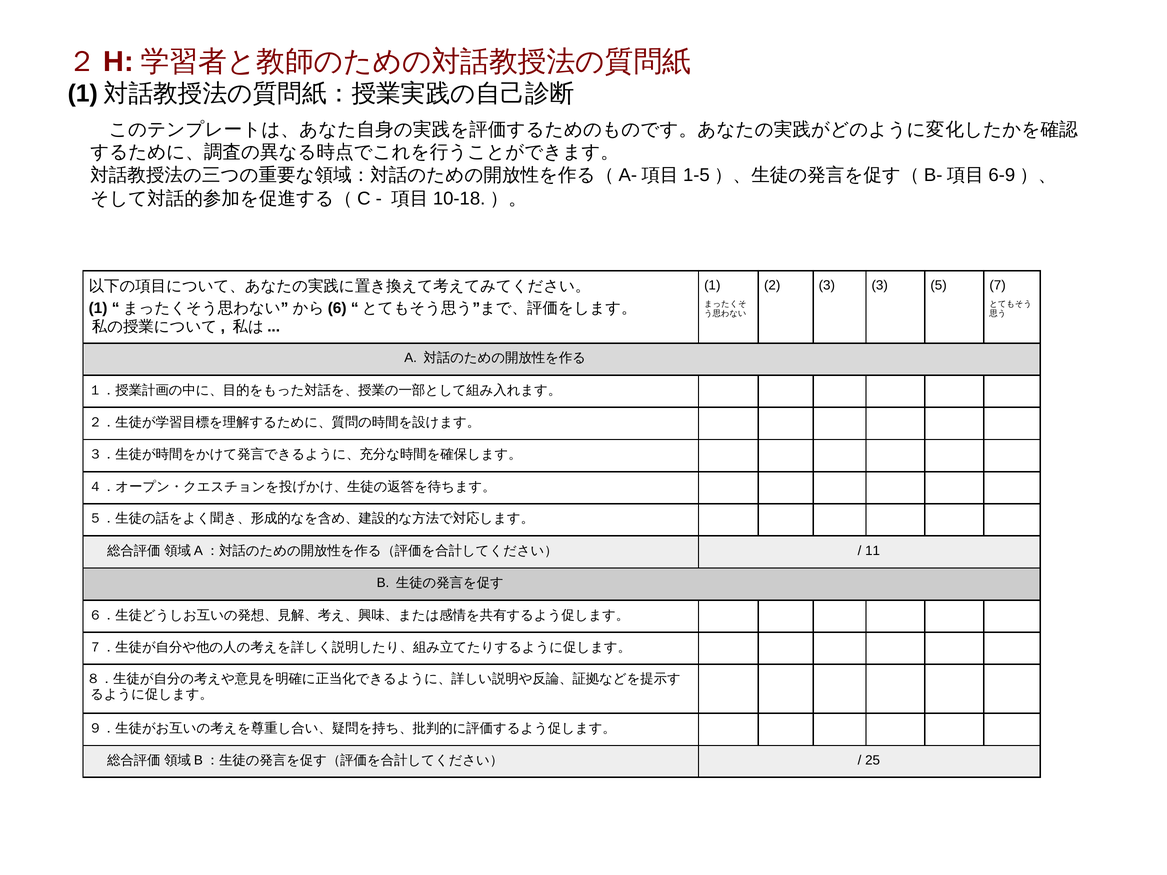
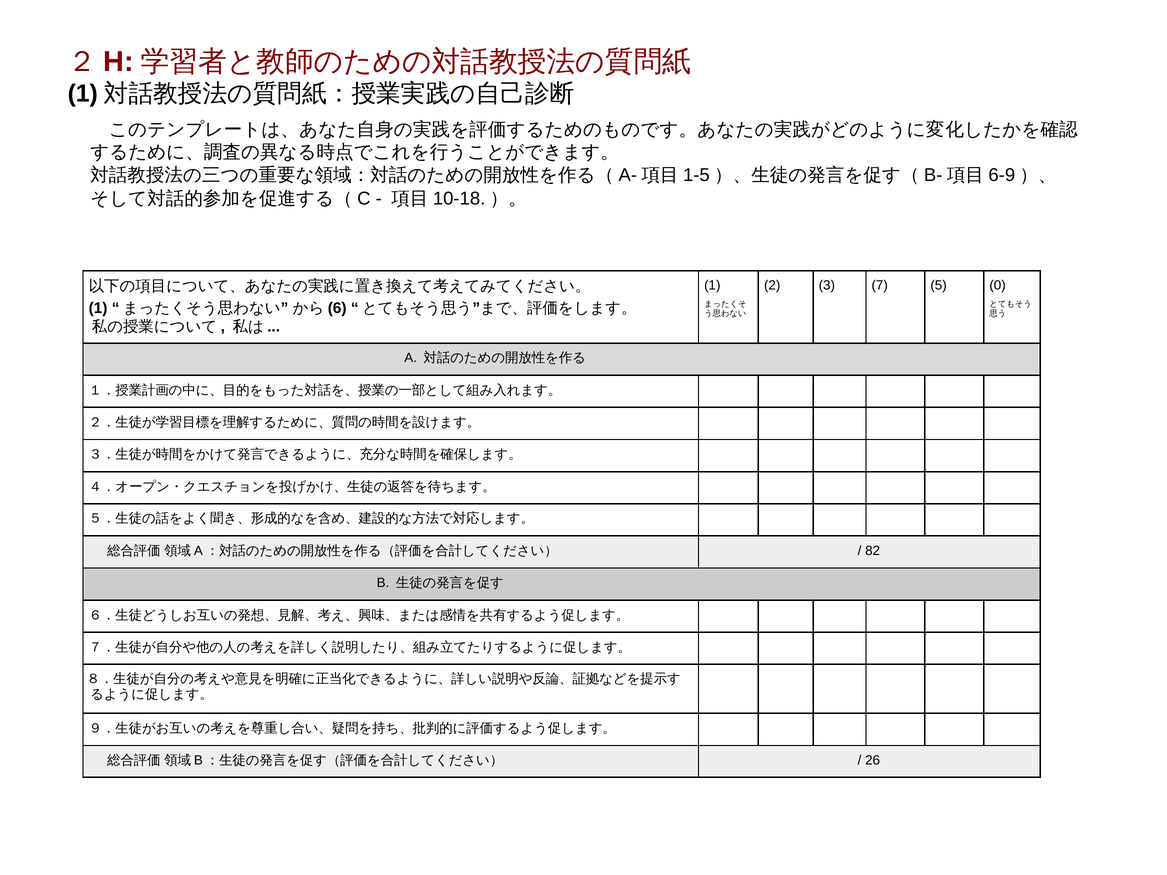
3 3: 3 -> 7 (880, 286)
7: 7 -> 0 (998, 286)
11: 11 -> 82 (873, 551)
25: 25 -> 26 (873, 761)
